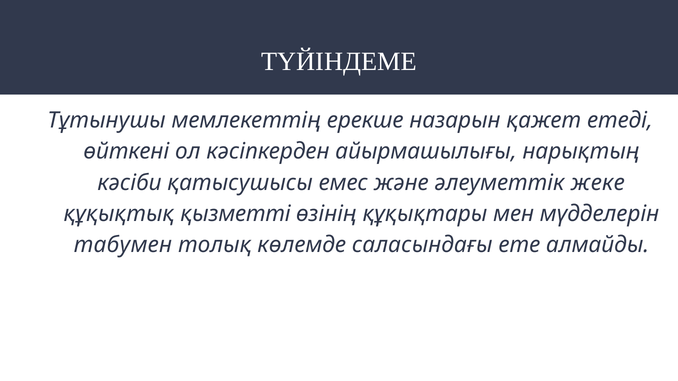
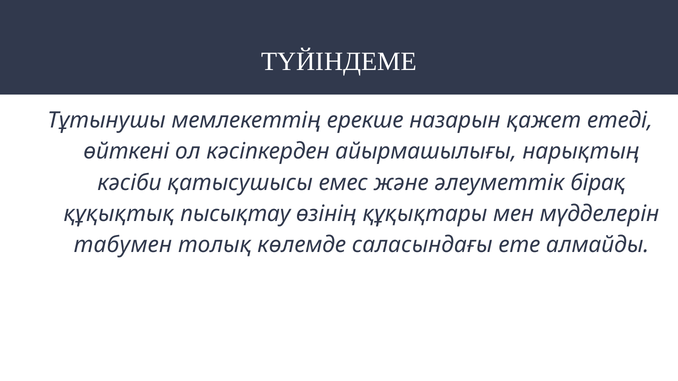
жеке: жеке -> бірақ (598, 183)
қызметті: қызметті -> пысықтау (236, 214)
